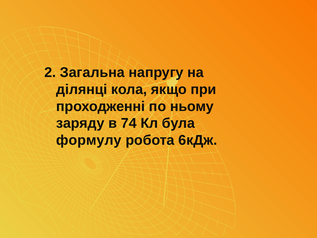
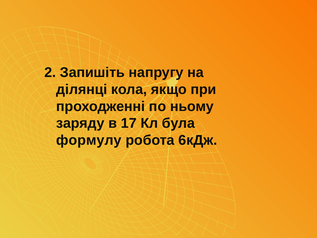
Загальна: Загальна -> Запишіть (92, 72)
74: 74 -> 17 (129, 123)
